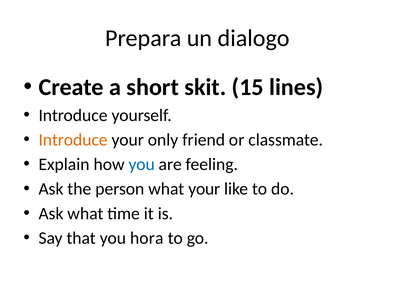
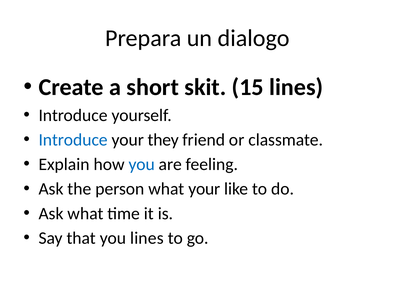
Introduce colour: orange -> blue (73, 140)
only: only -> they (163, 140)
you hora: hora -> lines (147, 238)
